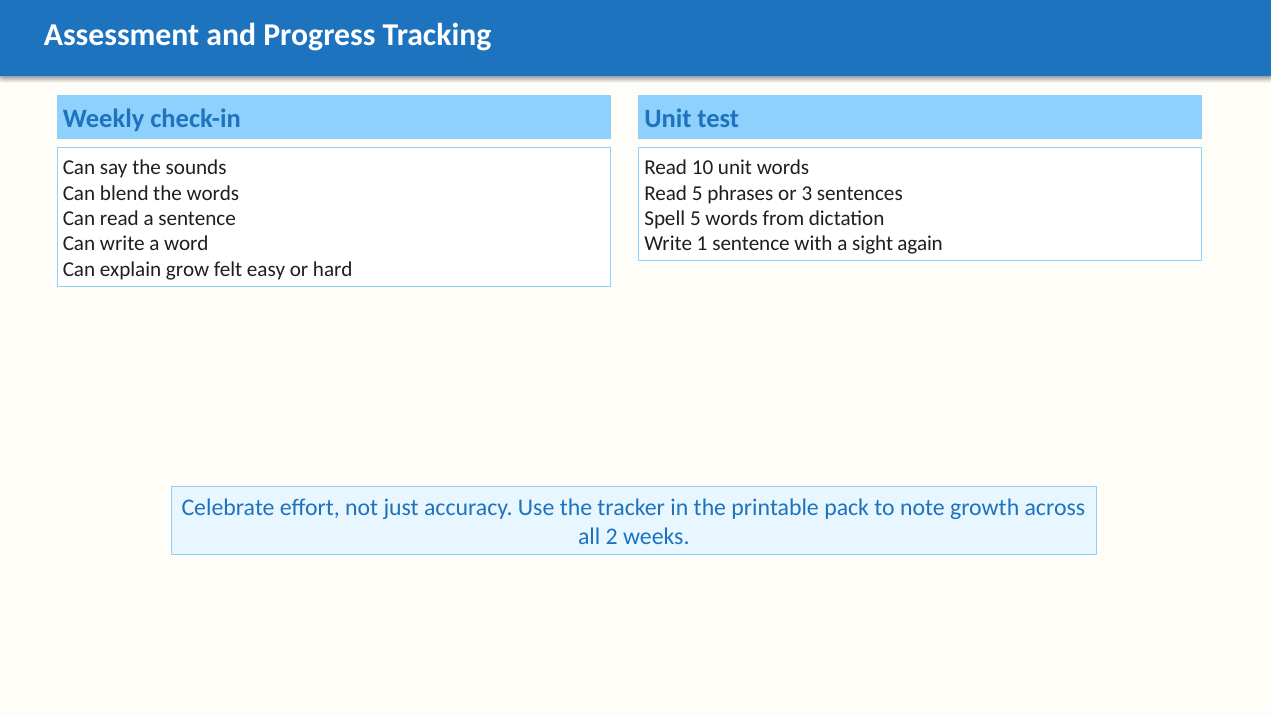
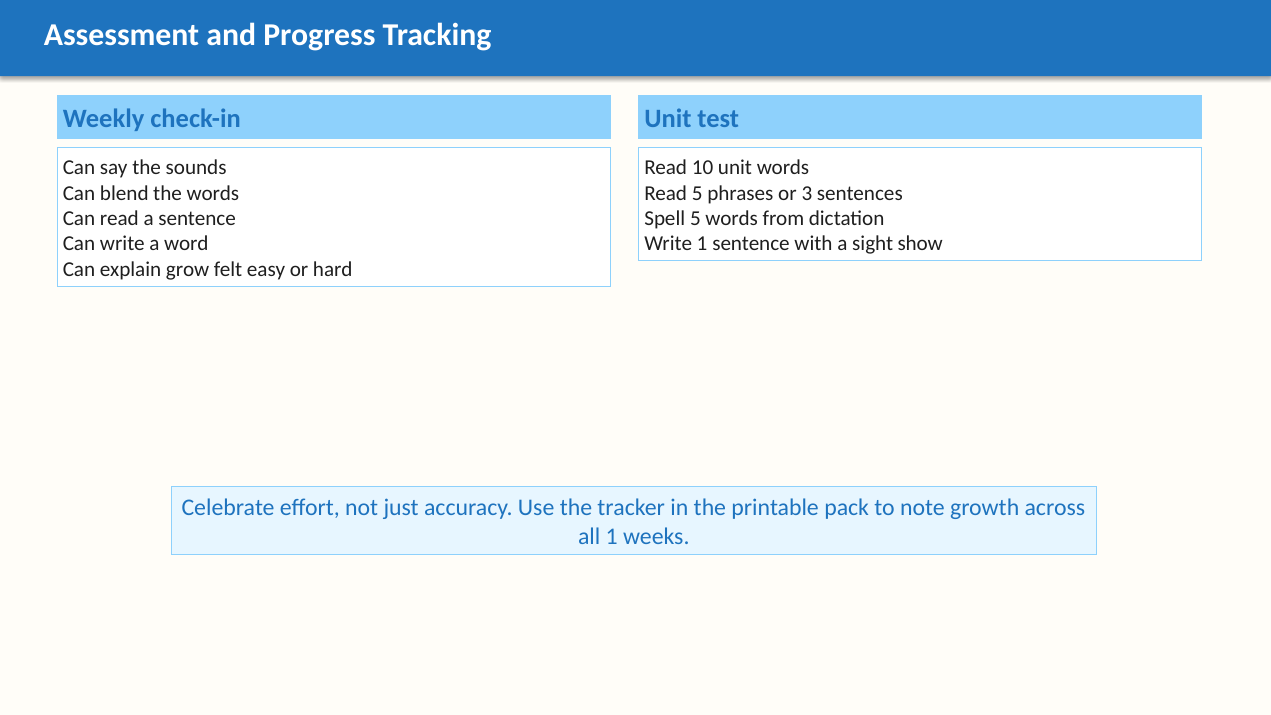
again: again -> show (920, 244)
all 2: 2 -> 1 (612, 536)
